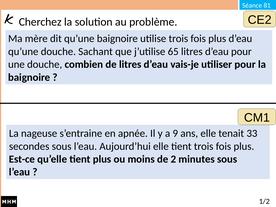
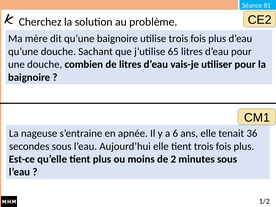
9: 9 -> 6 (175, 133)
33: 33 -> 36 (252, 133)
